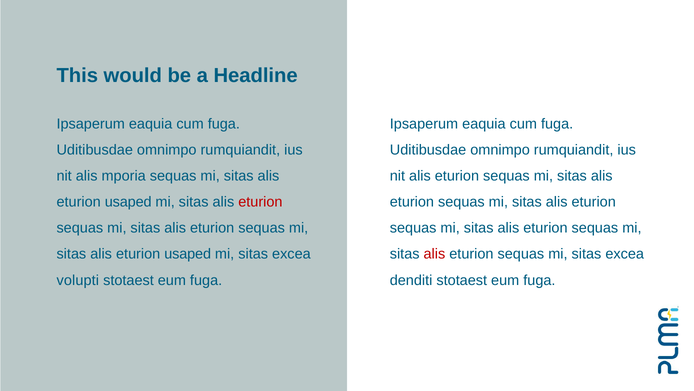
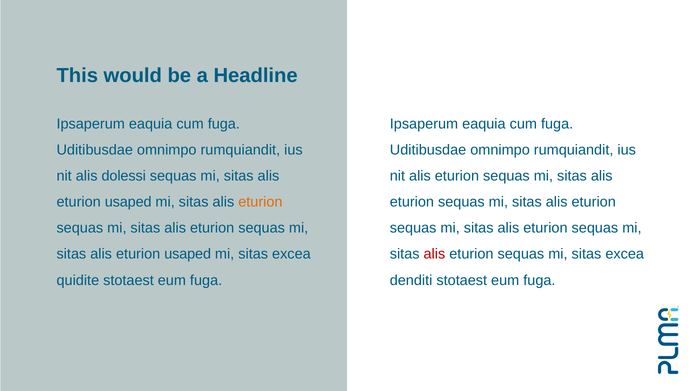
mporia: mporia -> dolessi (124, 176)
eturion colour: red -> orange (260, 202)
volupti: volupti -> quidite (78, 280)
